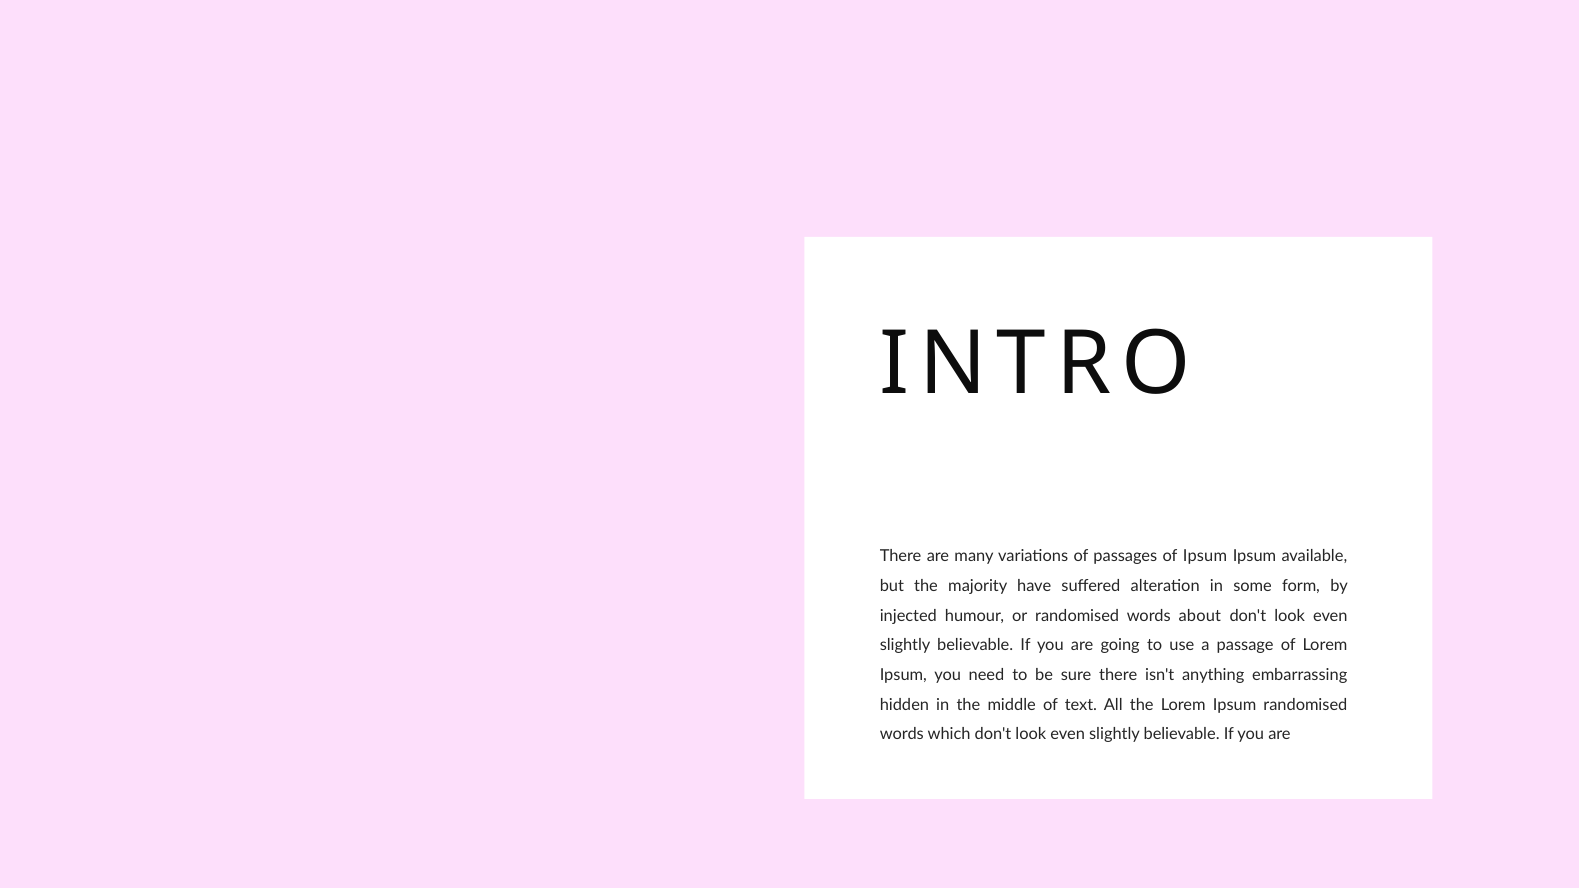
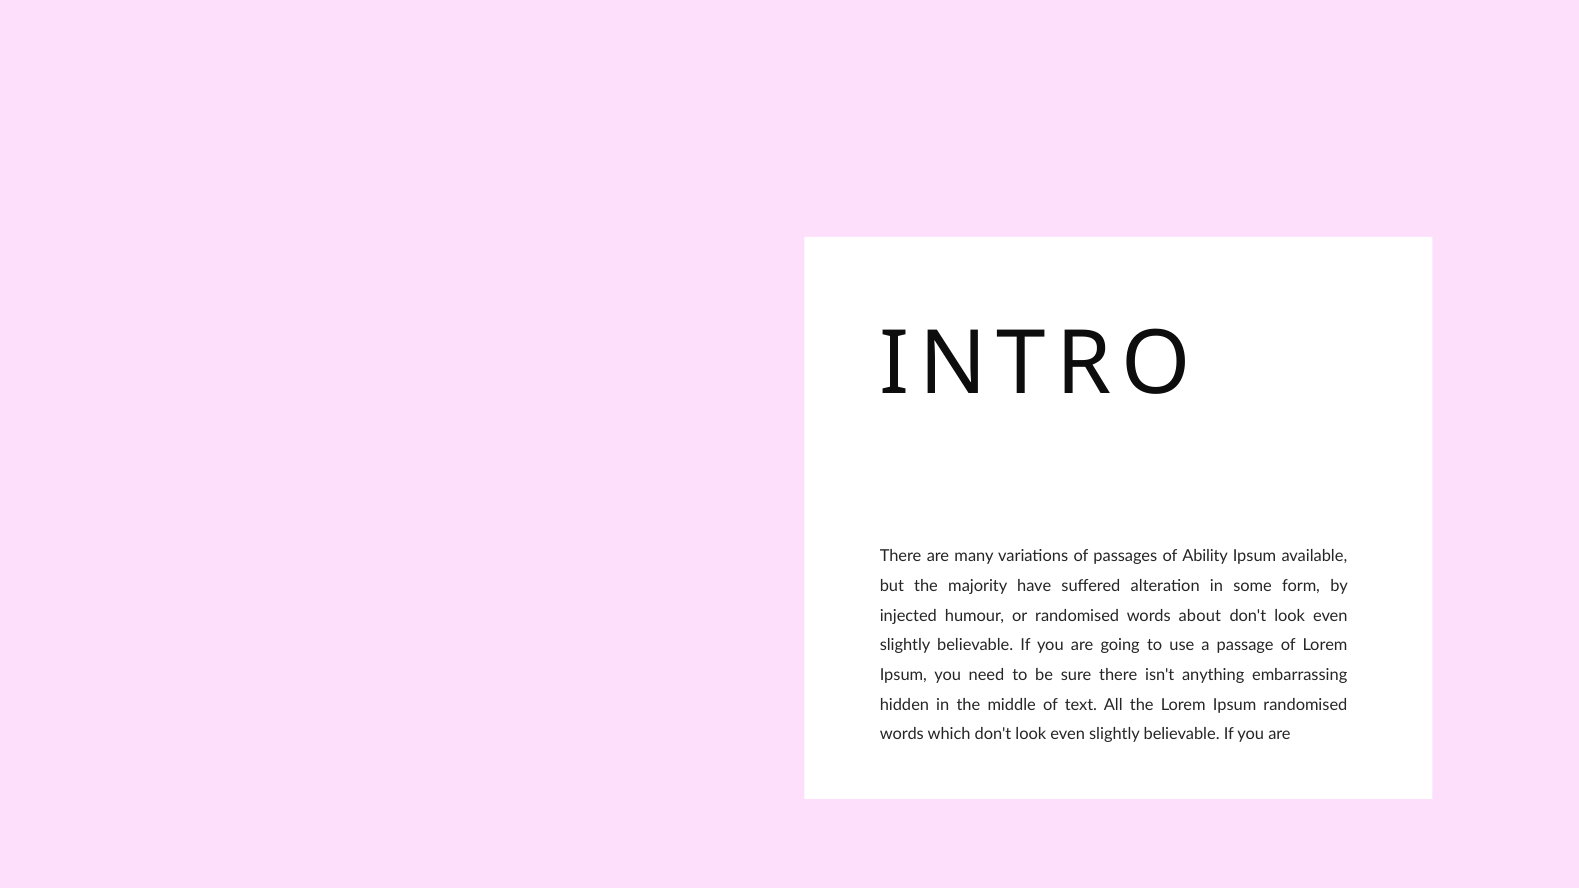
of Ipsum: Ipsum -> Ability (1205, 557)
